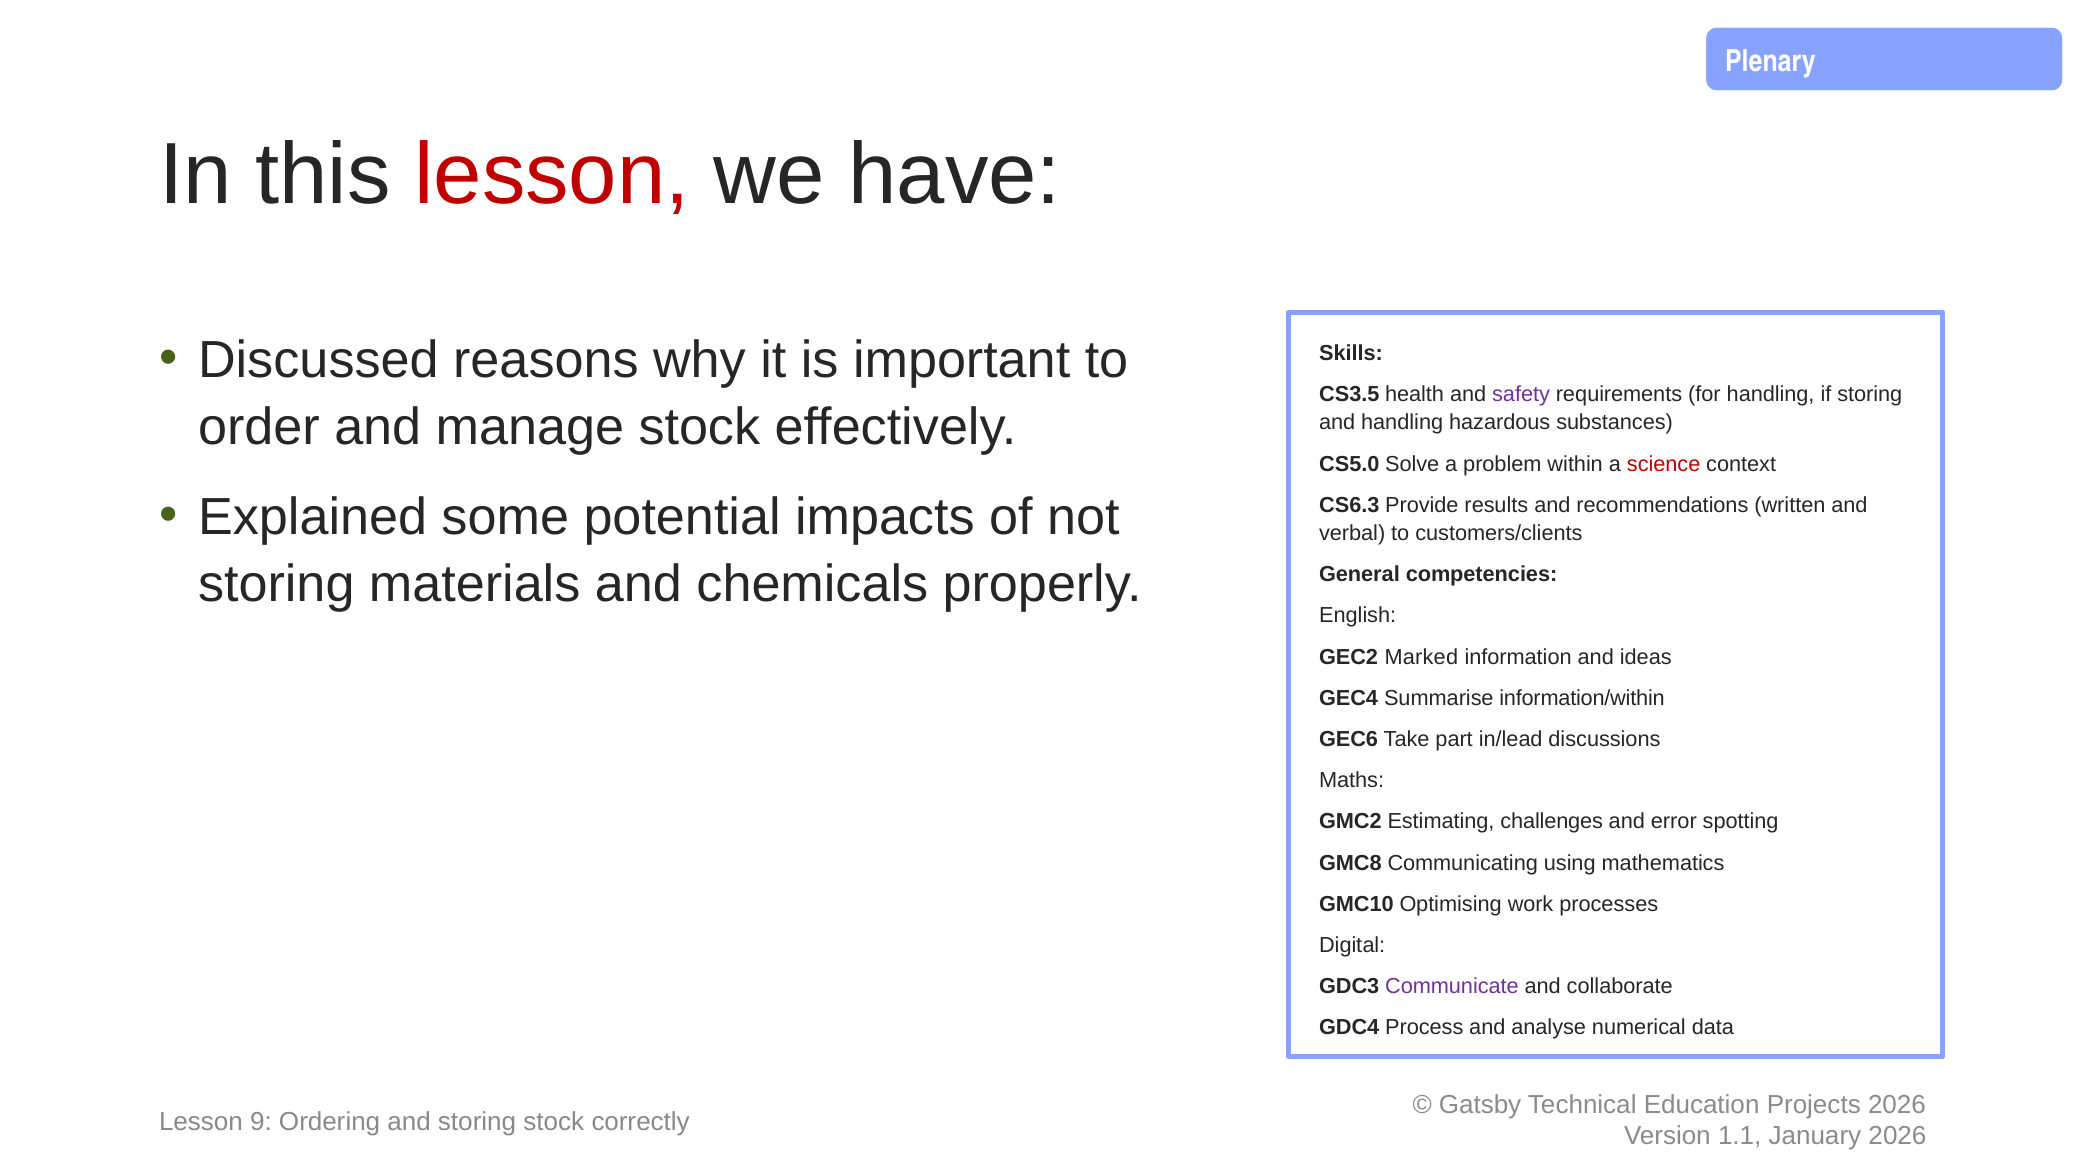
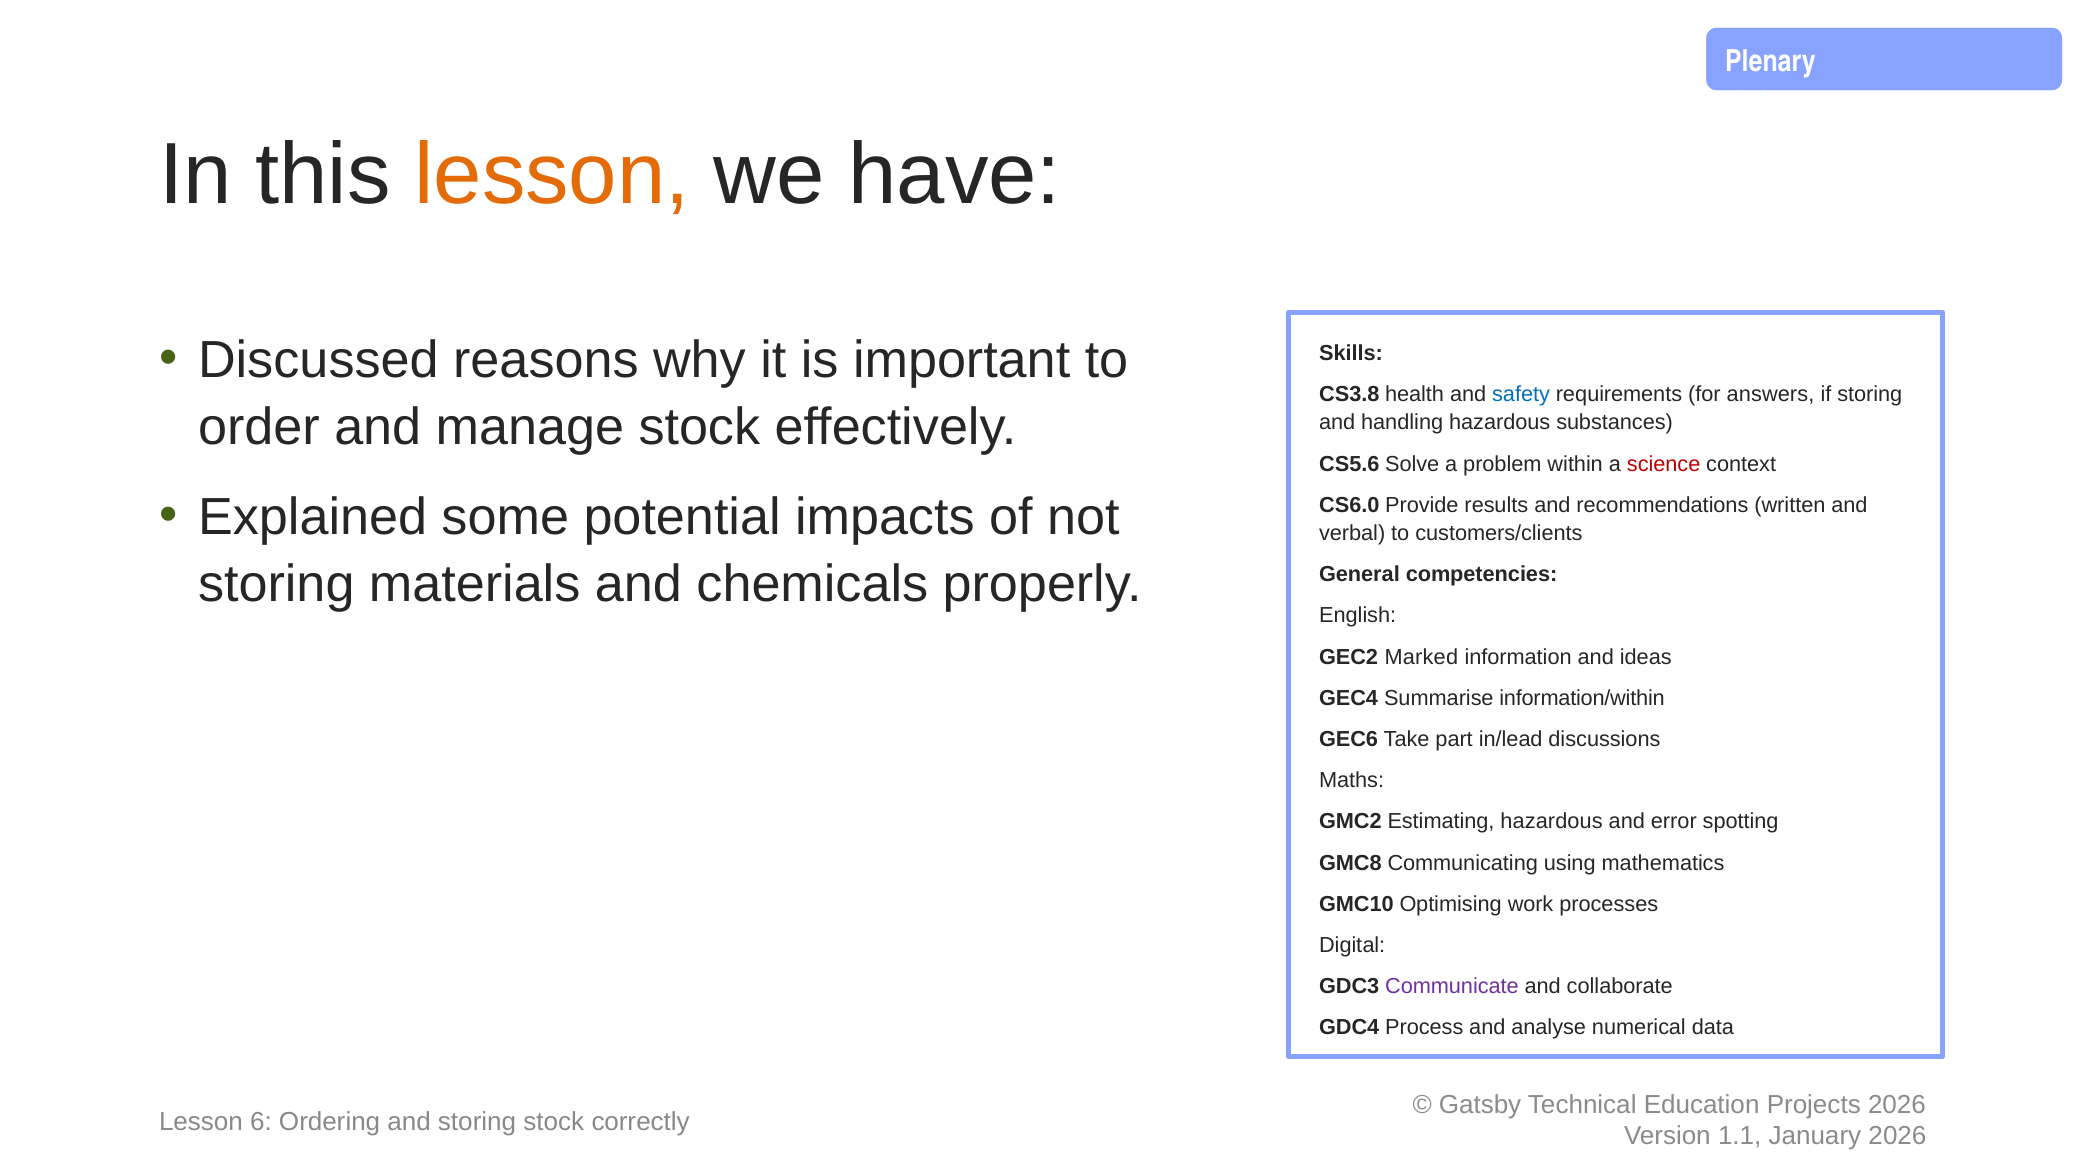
lesson colour: red -> orange (552, 175)
CS3.5: CS3.5 -> CS3.8 (1349, 395)
safety colour: purple -> blue (1521, 395)
for handling: handling -> answers (1771, 395)
CS5.0: CS5.0 -> CS5.6 (1349, 464)
CS6.3: CS6.3 -> CS6.0 (1349, 505)
Estimating challenges: challenges -> hazardous (1552, 822)
9: 9 -> 6 (261, 1122)
